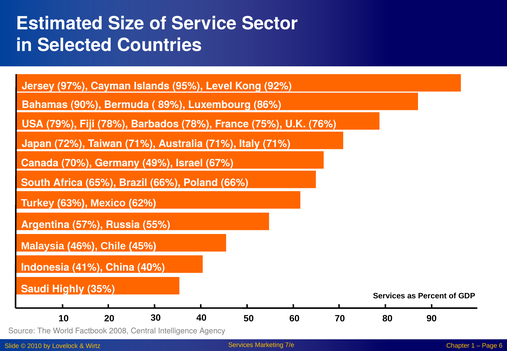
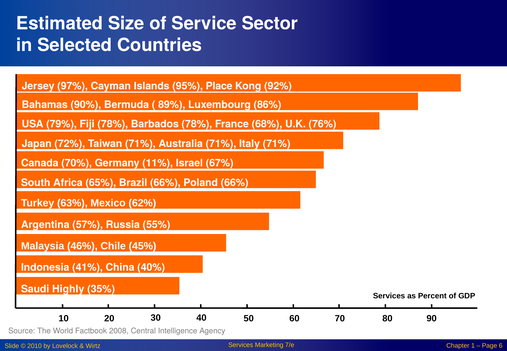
Level: Level -> Place (219, 86)
75%: 75% -> 68% (267, 124)
49%: 49% -> 11% (158, 163)
